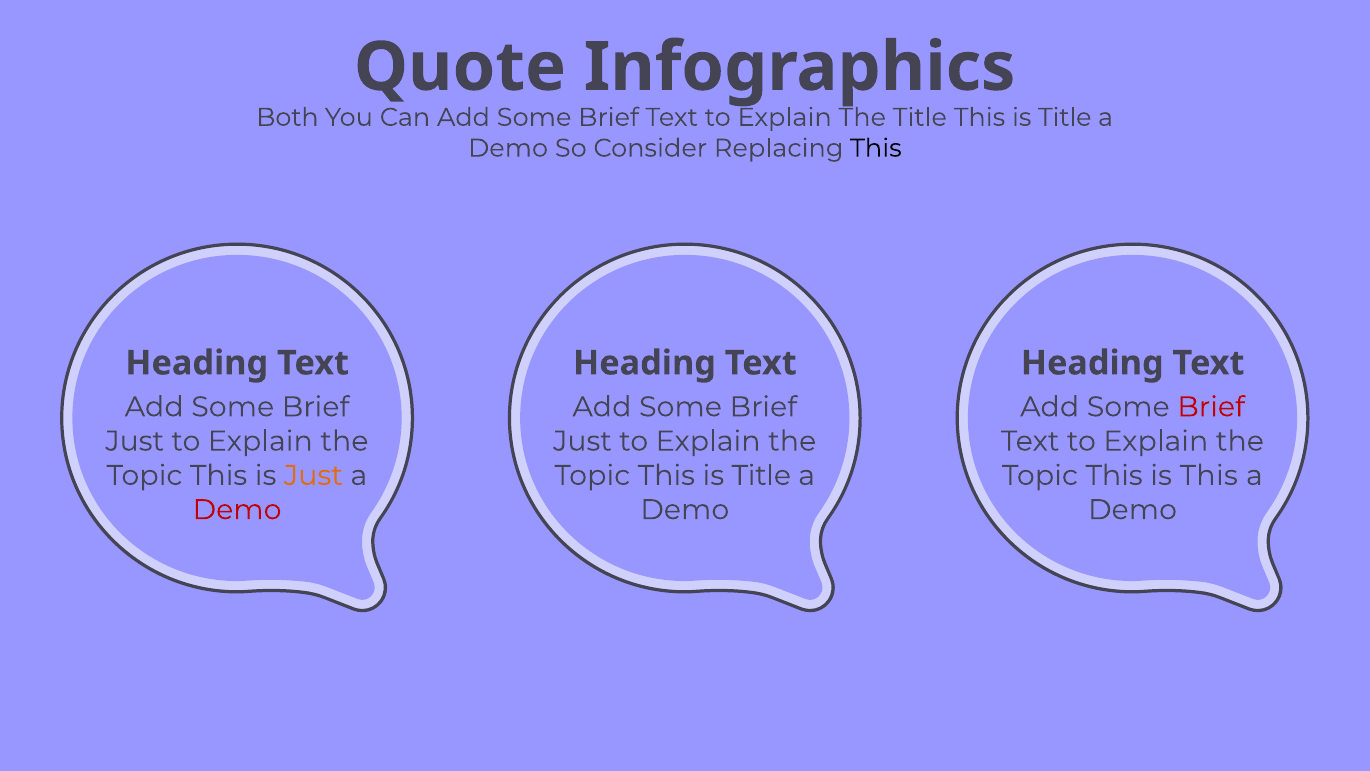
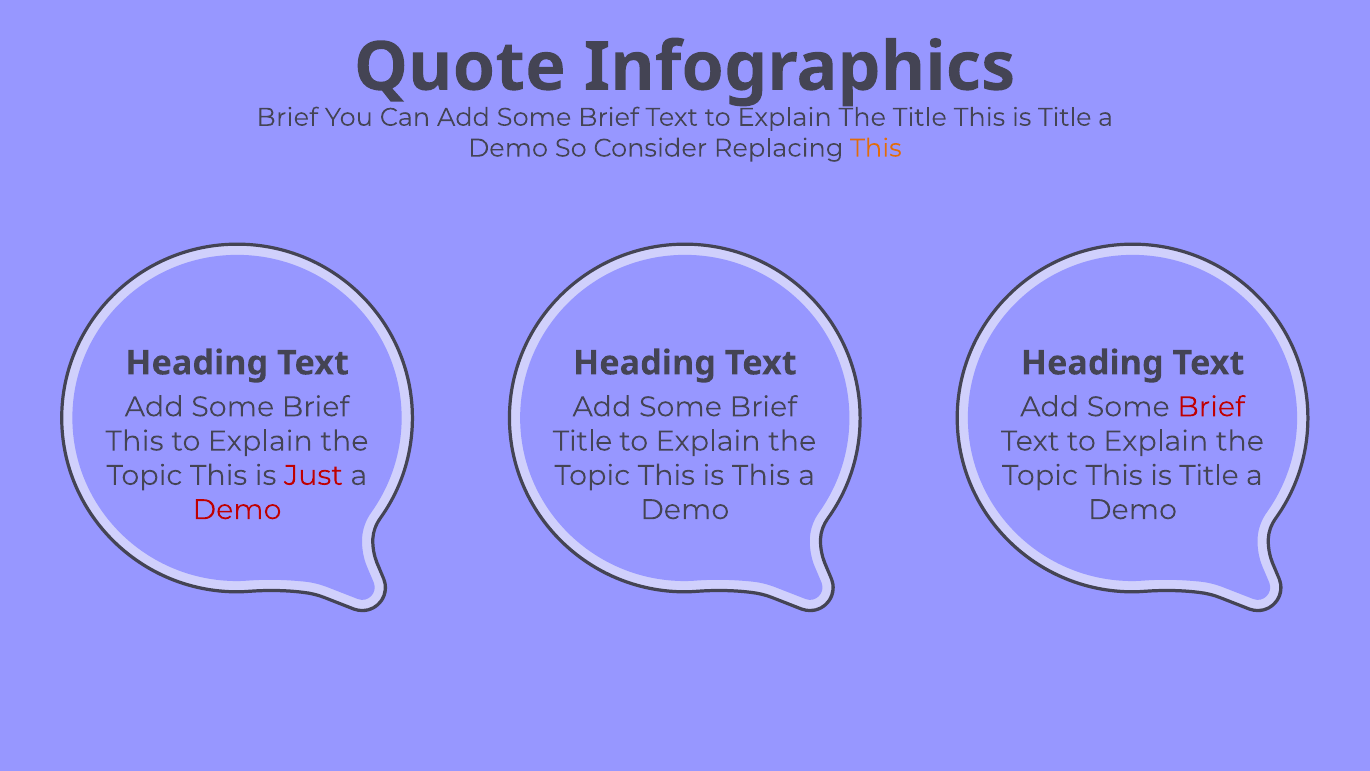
Both: Both -> Brief (287, 117)
This colour: black -> orange (876, 148)
Just: Just -> This (135, 441)
Just: Just -> Title (583, 441)
Just colour: orange -> red (313, 475)
Topic This is Title: Title -> This (761, 475)
Topic This is This: This -> Title (1209, 475)
